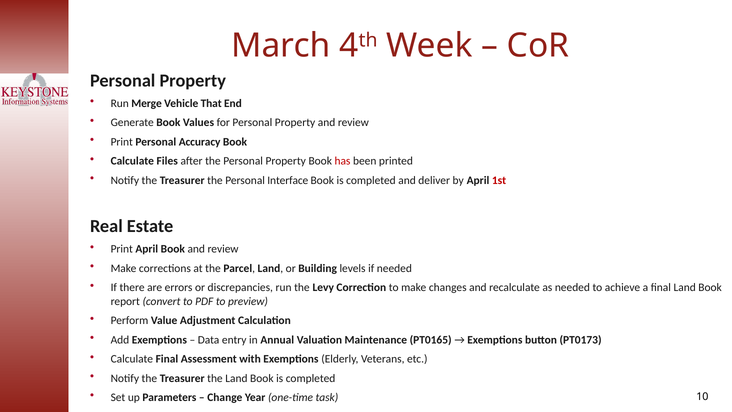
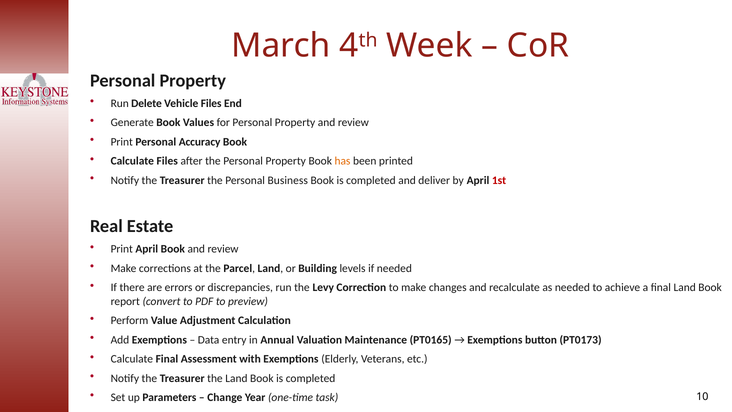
Merge: Merge -> Delete (147, 103)
Vehicle That: That -> Files (211, 103)
has colour: red -> orange (343, 161)
Interface: Interface -> Business (288, 180)
